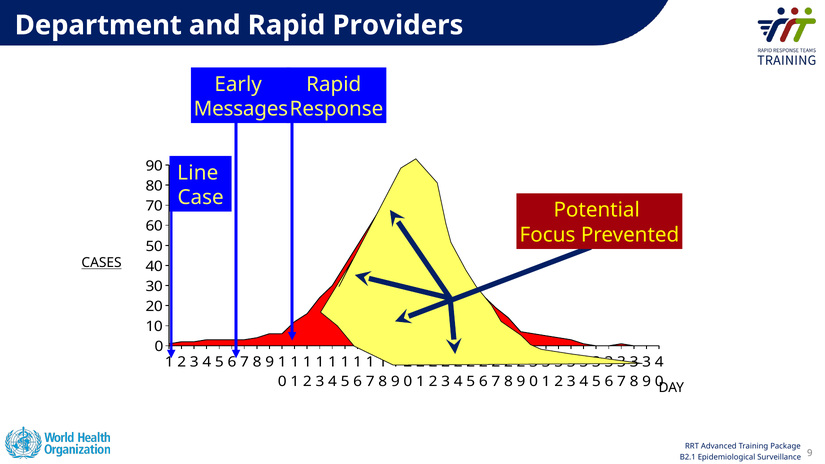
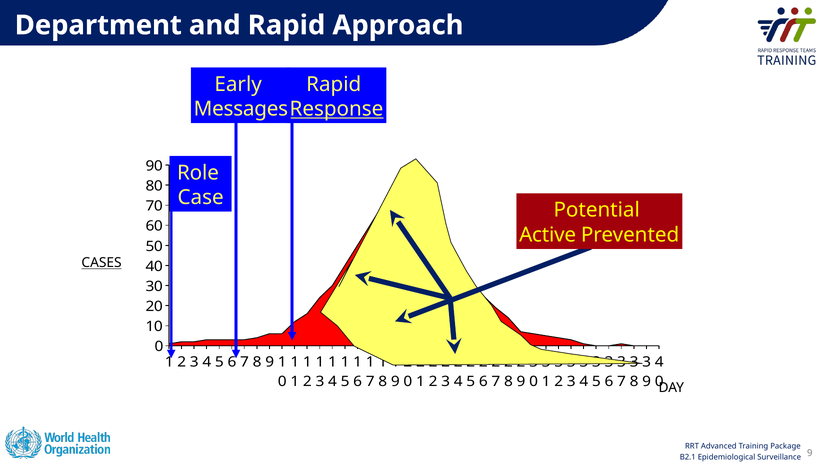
Providers: Providers -> Approach (398, 25)
Response underline: none -> present (336, 109)
Line: Line -> Role (198, 173)
Focus: Focus -> Active (548, 235)
